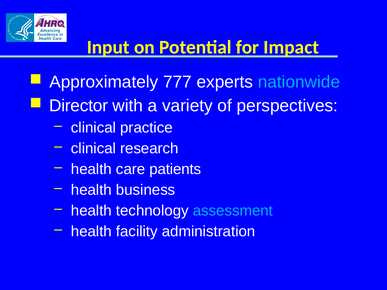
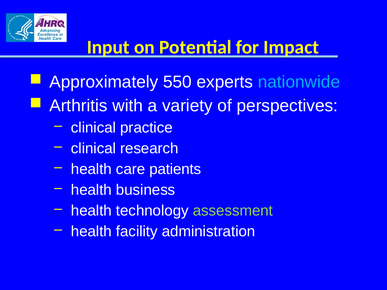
777: 777 -> 550 (177, 82)
Director: Director -> Arthritis (78, 106)
assessment colour: light blue -> light green (233, 211)
